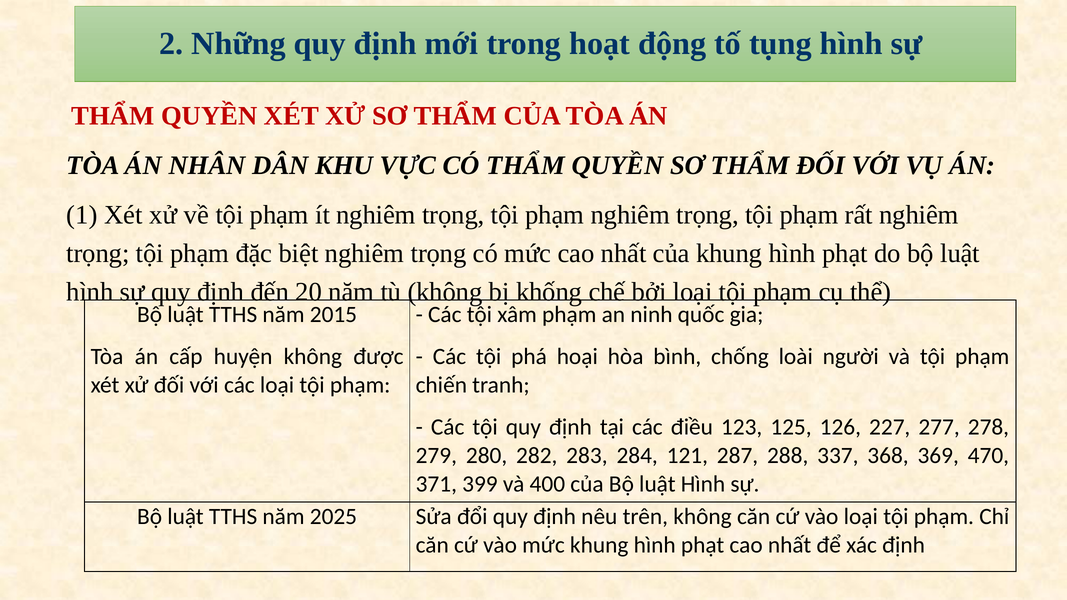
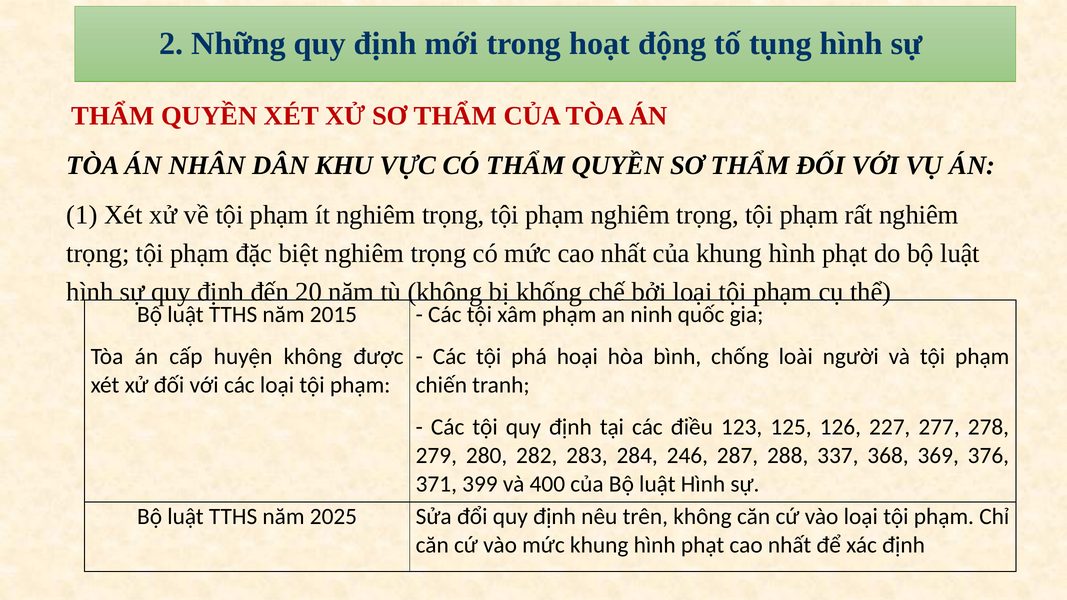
121: 121 -> 246 (687, 456)
470: 470 -> 376 (988, 456)
